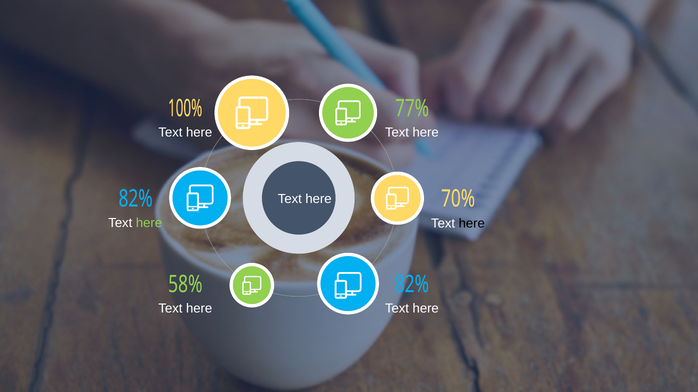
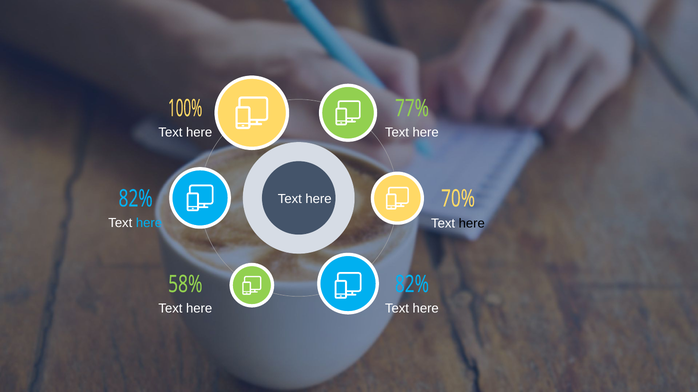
here colour: light green -> light blue (149, 223)
